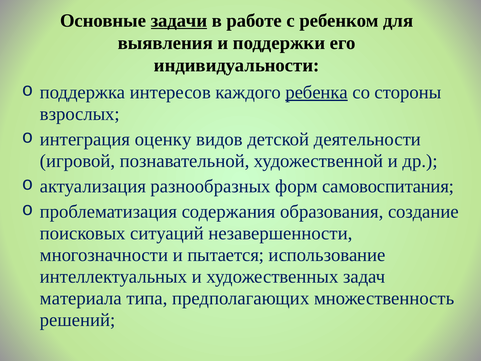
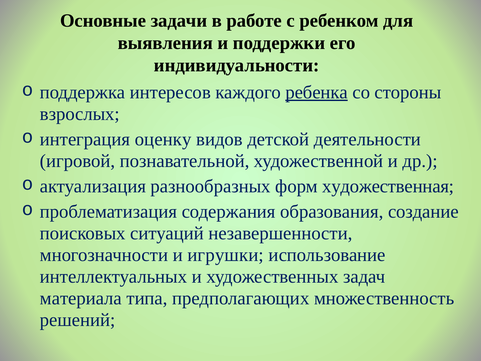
задачи underline: present -> none (179, 21)
самовоспитания: самовоспитания -> художественная (388, 186)
пытается: пытается -> игрушки (226, 255)
